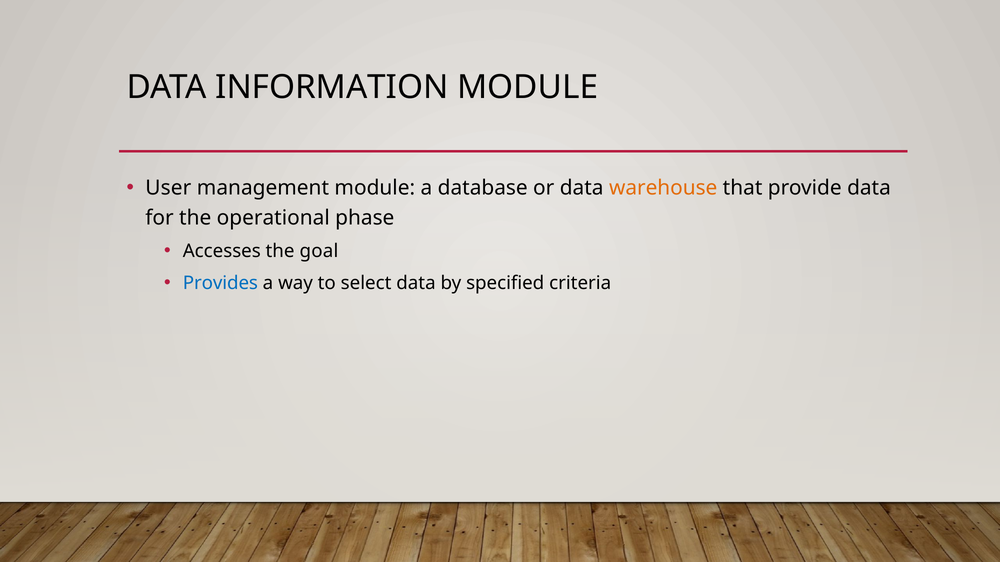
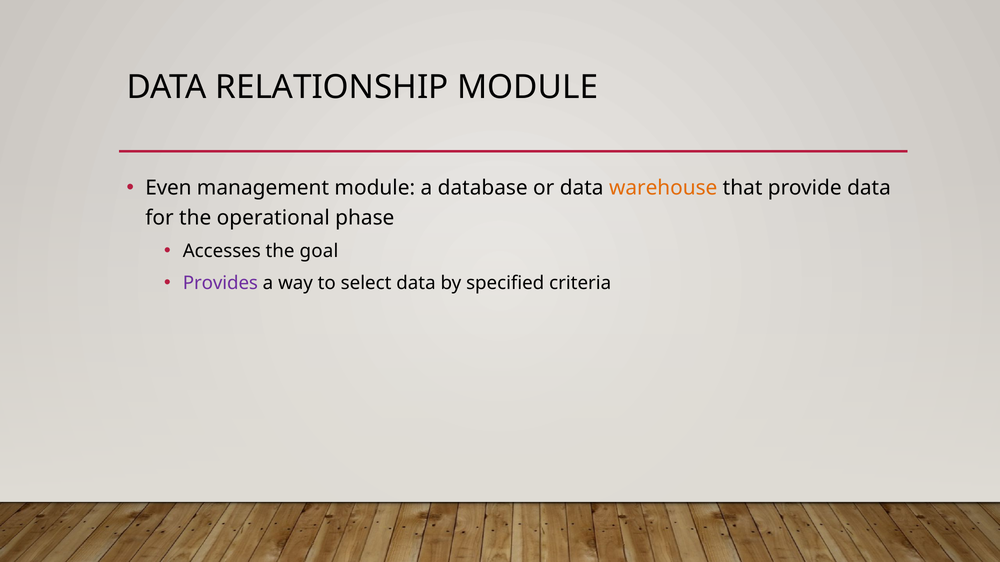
INFORMATION: INFORMATION -> RELATIONSHIP (332, 88)
User: User -> Even (168, 188)
Provides colour: blue -> purple (220, 284)
